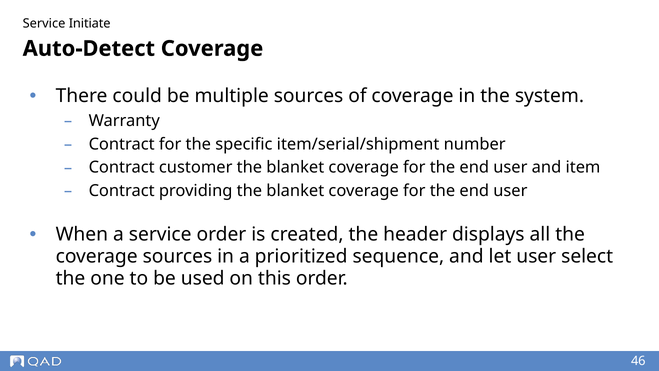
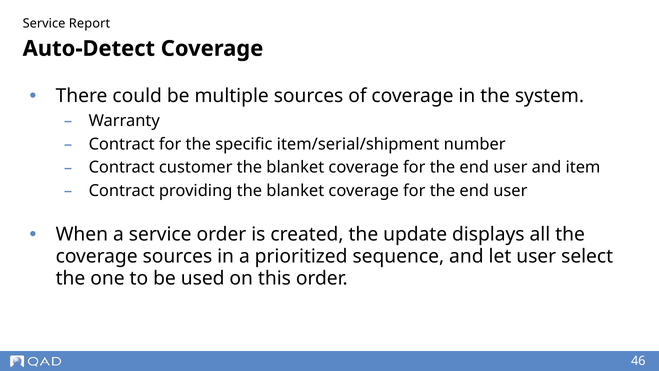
Initiate: Initiate -> Report (90, 24)
header: header -> update (415, 234)
